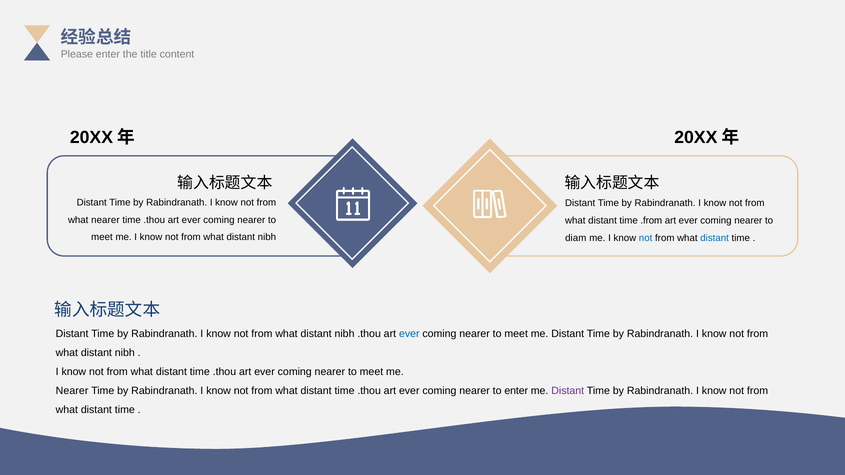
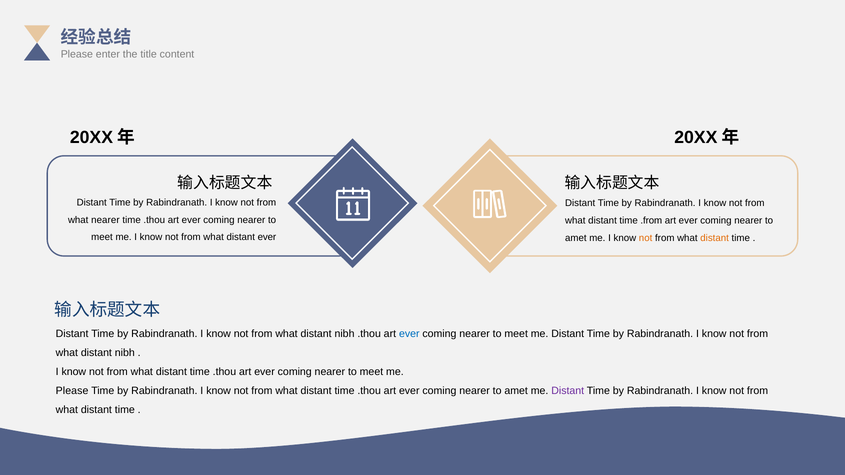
nibh: nibh -> ever (267, 237)
diam: diam -> amet (576, 238)
not colour: blue -> orange (646, 238)
distant colour: blue -> orange (715, 238)
Nearer: Nearer -> Please (72, 391)
enter: enter -> amet (516, 391)
